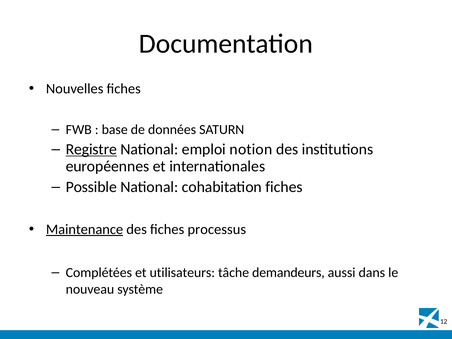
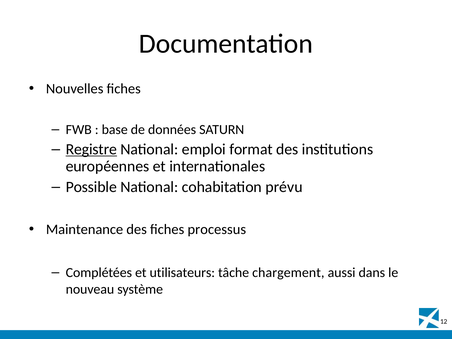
notion: notion -> format (251, 149)
cohabitation fiches: fiches -> prévu (284, 187)
Maintenance underline: present -> none (85, 229)
demandeurs: demandeurs -> chargement (288, 273)
